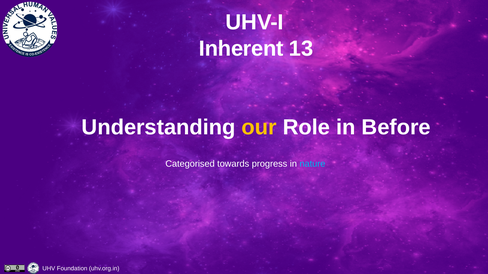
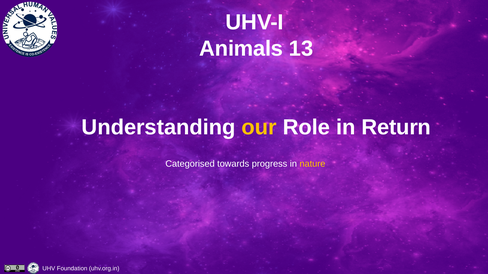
Inherent: Inherent -> Animals (241, 49)
Before: Before -> Return (396, 127)
nature colour: light blue -> yellow (312, 164)
